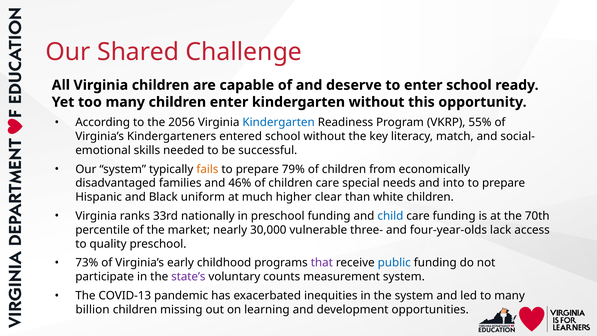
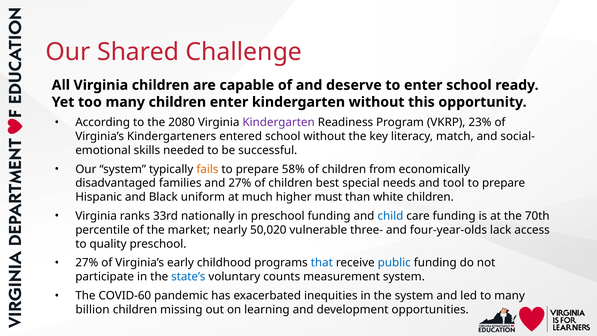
2056: 2056 -> 2080 (182, 122)
Kindergarten colour: blue -> purple (279, 122)
55%: 55% -> 23% (480, 122)
79%: 79% -> 58% (293, 169)
and 46%: 46% -> 27% (240, 183)
children care: care -> best (327, 183)
into: into -> tool (454, 183)
clear: clear -> must (328, 197)
30,000: 30,000 -> 50,020 (268, 230)
73%: 73% -> 27% (87, 263)
that colour: purple -> blue (322, 263)
state’s colour: purple -> blue (188, 277)
COVID-13: COVID-13 -> COVID-60 (125, 296)
